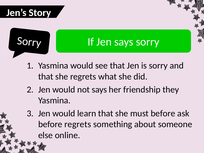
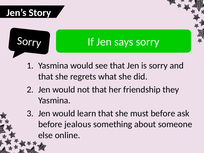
not says: says -> that (99, 90)
before regrets: regrets -> jealous (78, 124)
